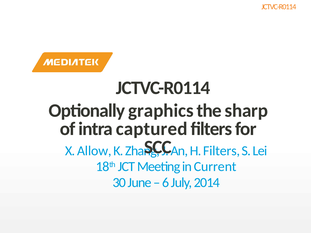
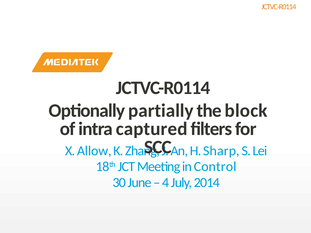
graphics: graphics -> partially (161, 111)
sharp: sharp -> block (246, 111)
H Filters: Filters -> Sharp (221, 151)
Current: Current -> Control (215, 167)
6: 6 -> 4 (166, 183)
